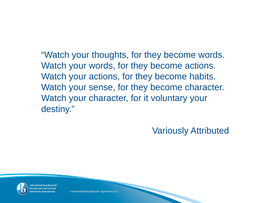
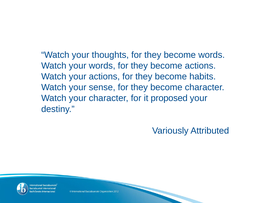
voluntary: voluntary -> proposed (169, 98)
